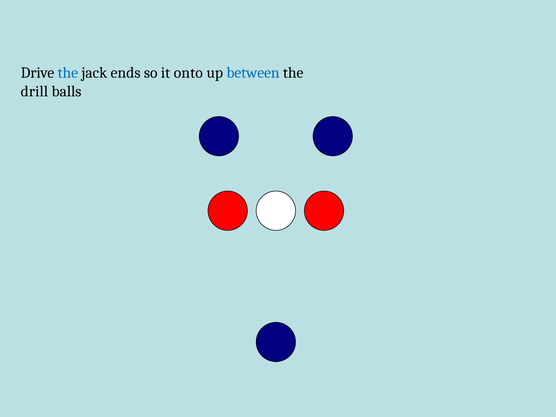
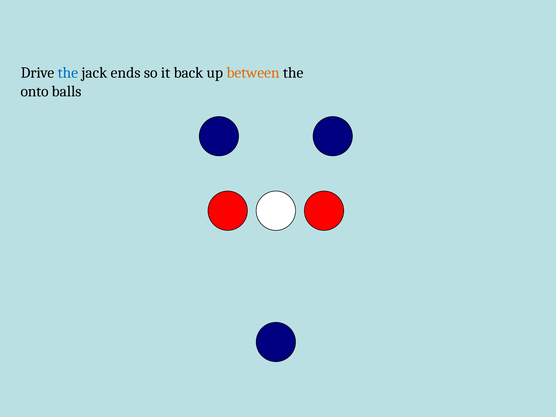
onto: onto -> back (188, 73)
between colour: blue -> orange (253, 73)
drill: drill -> onto (35, 91)
